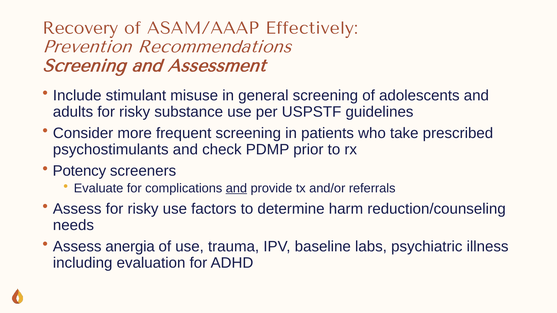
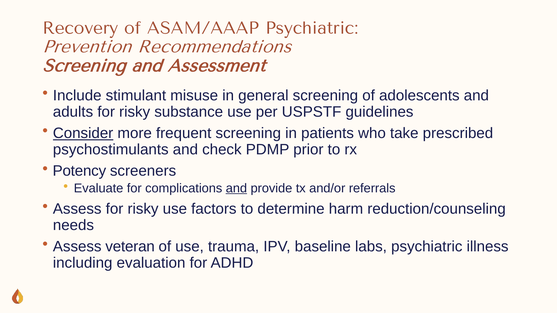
ASAM/AAAP Effectively: Effectively -> Psychiatric (312, 28)
Consider underline: none -> present (83, 133)
anergia: anergia -> veteran (130, 247)
